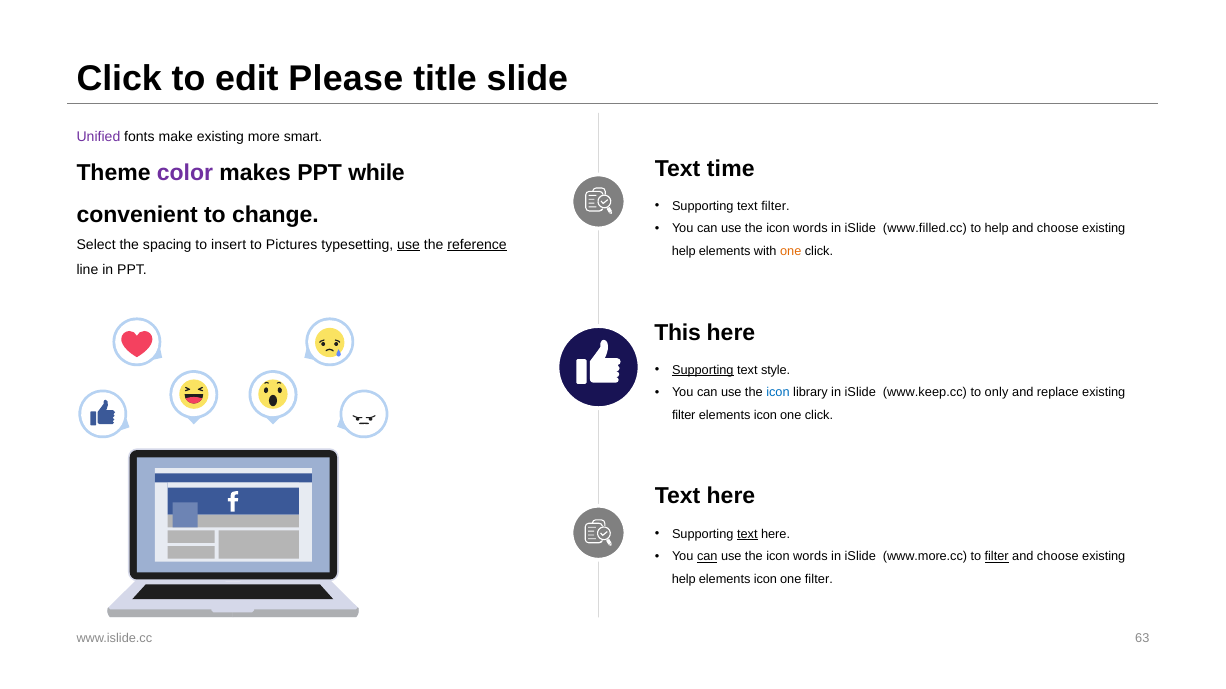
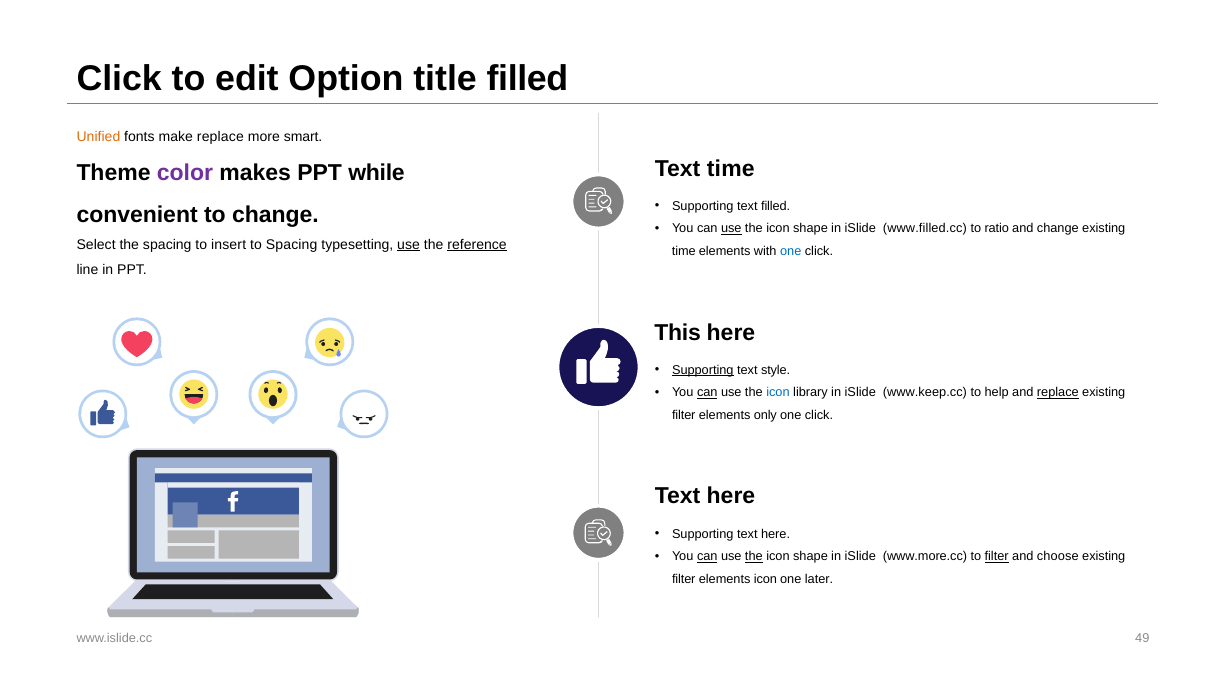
Please: Please -> Option (346, 79)
title slide: slide -> filled (527, 79)
Unified colour: purple -> orange (98, 137)
make existing: existing -> replace (220, 137)
text filter: filter -> filled (776, 206)
use underline: none -> present (731, 229)
words: words -> shape (810, 229)
to help: help -> ratio (997, 229)
choose: choose -> change (1058, 229)
to Pictures: Pictures -> Spacing (292, 245)
help: help -> time (684, 252)
one colour: orange -> blue (791, 252)
can underline: none -> present (707, 393)
only: only -> help (997, 393)
replace underline: none -> present (1058, 393)
icon: icon -> only (765, 416)
text underline: present -> none (747, 534)
the underline: none -> present (754, 557)
words: words -> shape (810, 557)
help: help -> filter (684, 580)
one filter: filter -> later (819, 580)
63: 63 -> 49 (1142, 639)
